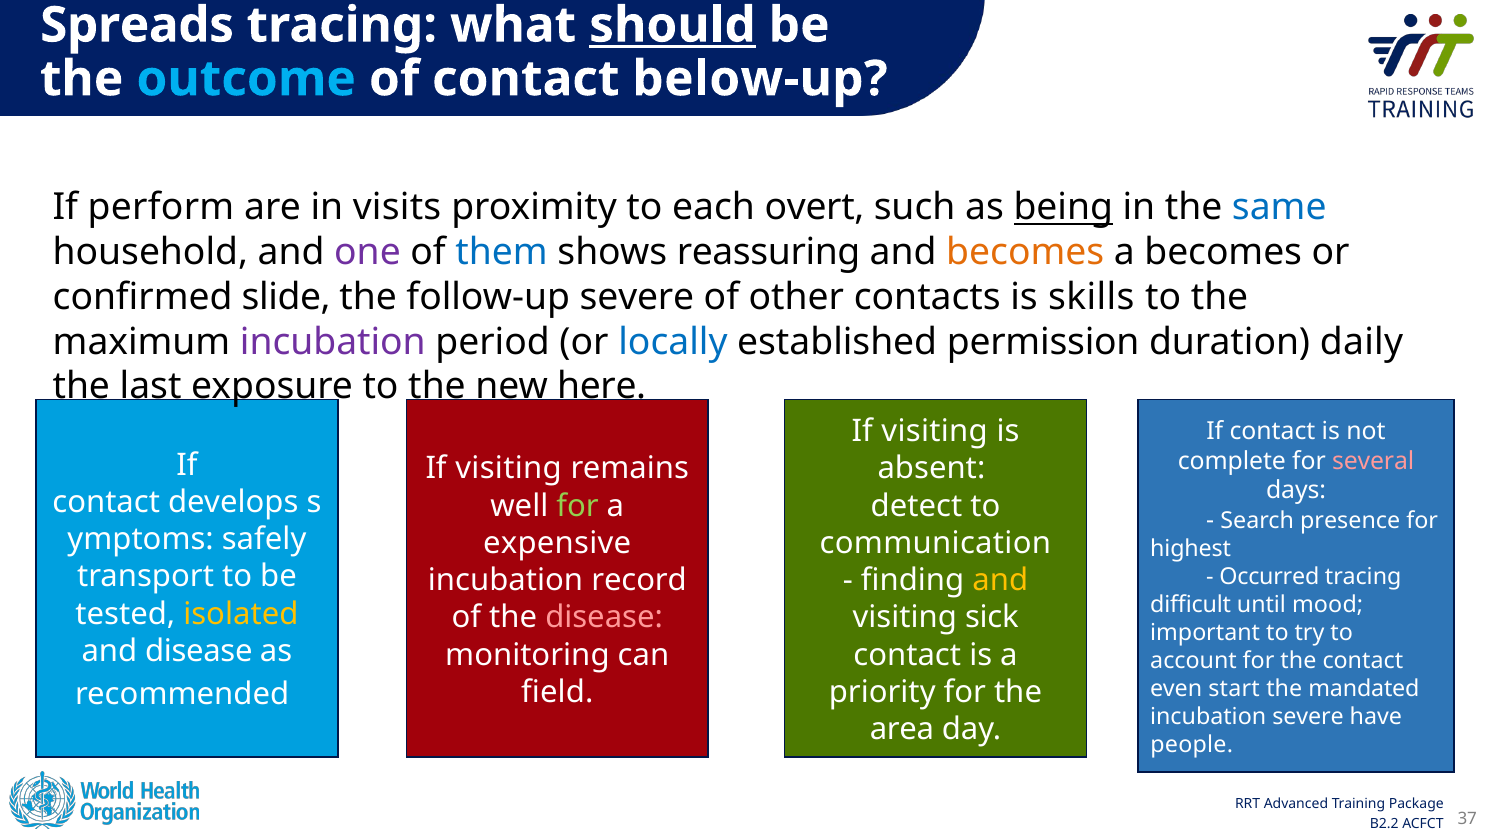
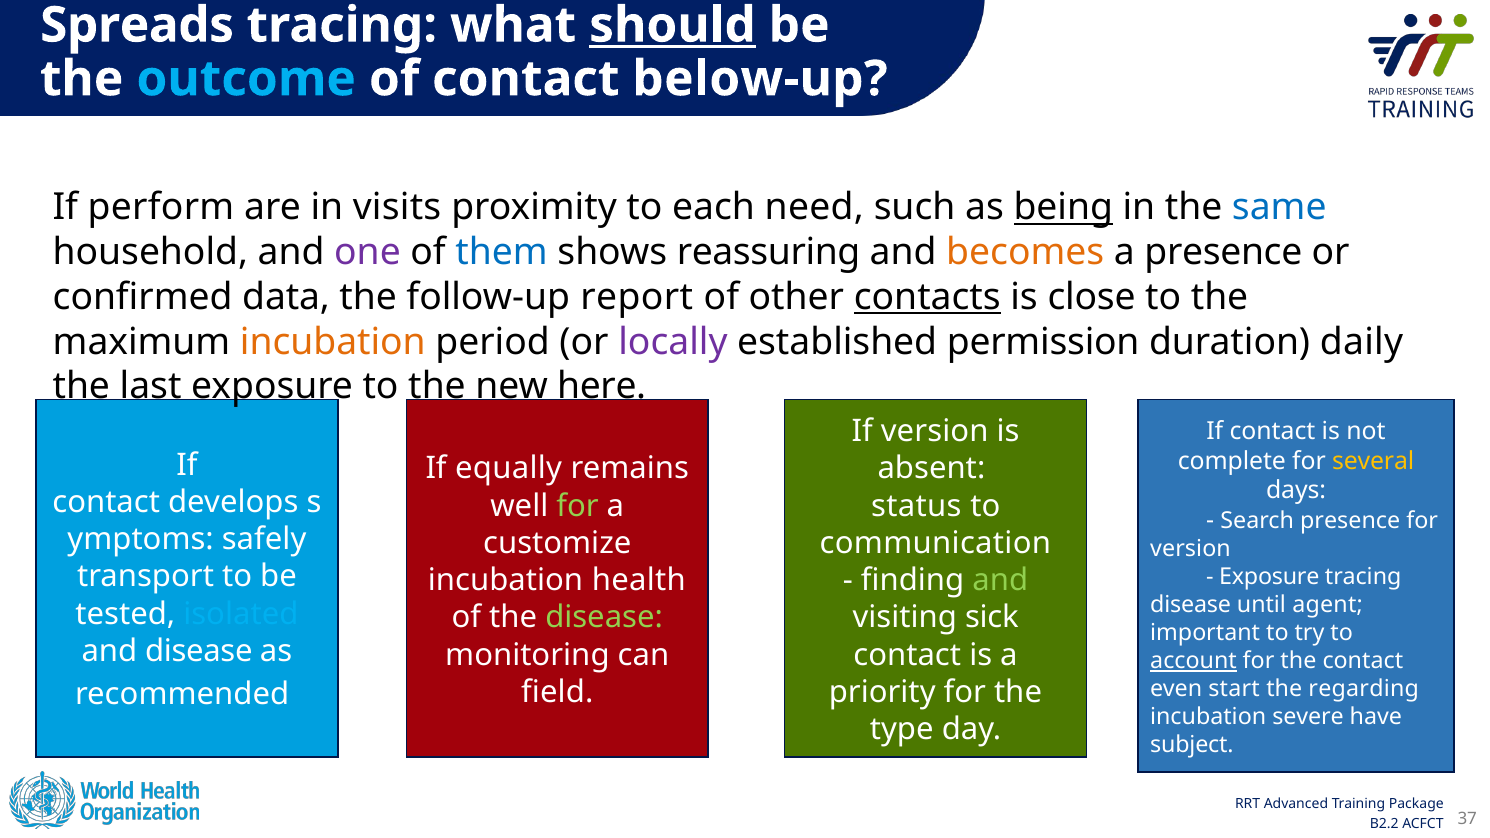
overt: overt -> need (814, 208)
a becomes: becomes -> presence (1223, 252)
slide: slide -> data (286, 297)
follow-up severe: severe -> report (637, 297)
contacts underline: none -> present (927, 297)
skills: skills -> close (1092, 297)
incubation colour: purple -> orange (333, 342)
locally colour: blue -> purple (673, 342)
visiting: visiting -> version (935, 431)
several colour: pink -> yellow (1373, 461)
visiting: visiting -> equally (509, 469)
detect: detect -> status (916, 506)
expensive: expensive -> customize (557, 543)
highest: highest -> version (1191, 549)
Occurred: Occurred -> Exposure (1269, 577)
record: record -> health (639, 580)
and colour: yellow -> light green (1000, 580)
difficult: difficult -> disease (1191, 605)
mood: mood -> agent (1328, 605)
isolated colour: yellow -> light blue (241, 614)
disease colour: pink -> light green (604, 618)
account underline: none -> present (1194, 661)
mandated: mandated -> regarding (1364, 689)
area: area -> type (902, 729)
people: people -> subject (1192, 745)
